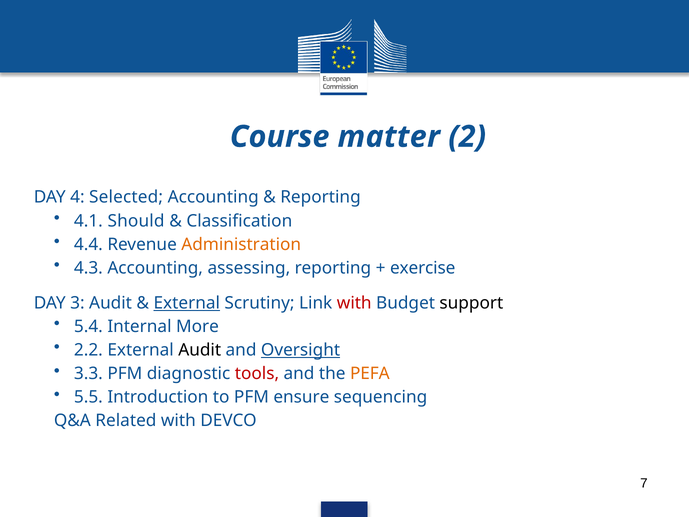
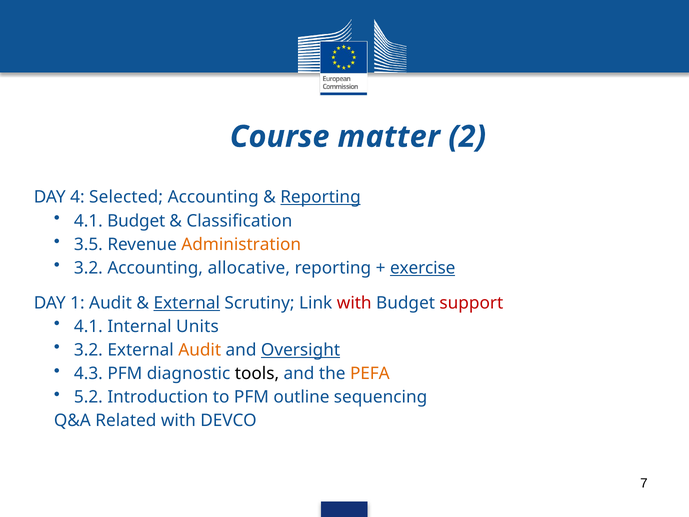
Reporting underline: none -> present (321, 197)
4.1 Should: Should -> Budget (136, 221)
4.4: 4.4 -> 3.5 (88, 244)
4.3: 4.3 -> 3.2 (88, 268)
assessing: assessing -> allocative (249, 268)
exercise underline: none -> present (423, 268)
3: 3 -> 1 (77, 303)
support colour: black -> red (471, 303)
5.4: 5.4 -> 4.1 (88, 326)
More: More -> Units (197, 326)
2.2: 2.2 -> 3.2 (88, 350)
Audit colour: black -> orange (200, 350)
3.3: 3.3 -> 4.3 (88, 373)
tools colour: red -> black (257, 373)
5.5: 5.5 -> 5.2 (88, 397)
ensure: ensure -> outline (301, 397)
